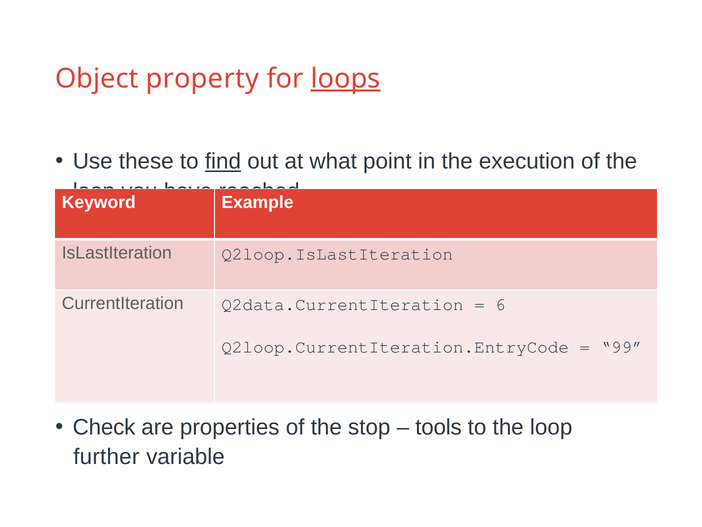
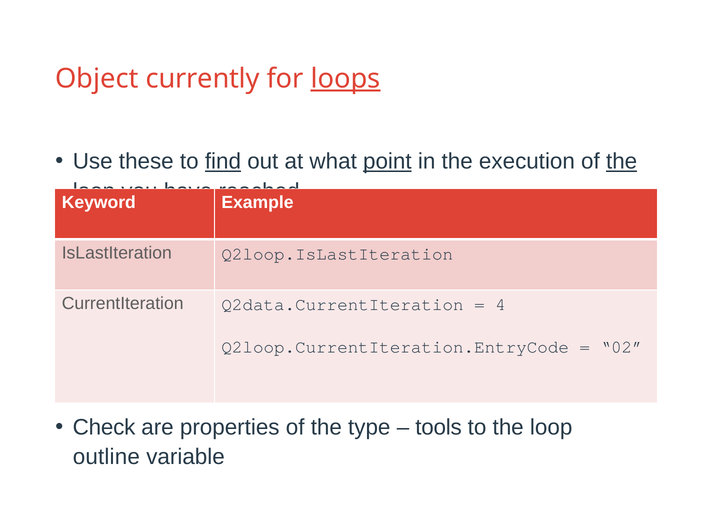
property: property -> currently (203, 79)
point underline: none -> present (387, 161)
the underline: none -> present (622, 161)
6: 6 -> 4 (500, 304)
99: 99 -> 02 (622, 346)
stop: stop -> type (369, 427)
further: further -> outline (106, 456)
